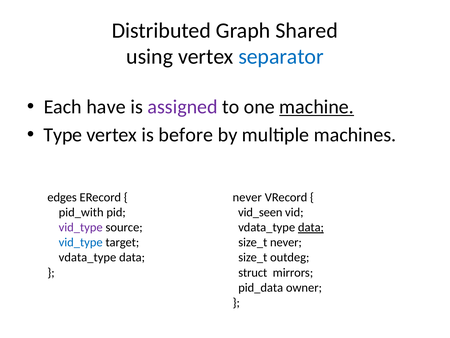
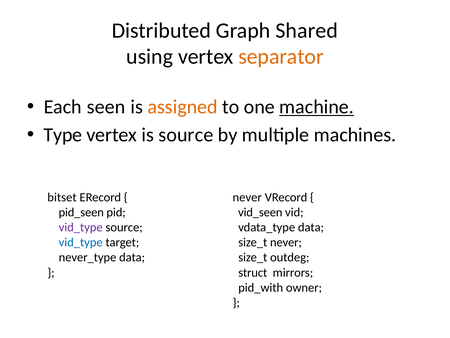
separator colour: blue -> orange (281, 57)
have: have -> seen (106, 107)
assigned colour: purple -> orange (183, 107)
is before: before -> source (186, 135)
edges: edges -> bitset (62, 197)
pid_with: pid_with -> pid_seen (81, 212)
data underline: present -> none (311, 227)
vdata_type: vdata_type -> never_type (88, 257)
pid_data: pid_data -> pid_with (261, 287)
